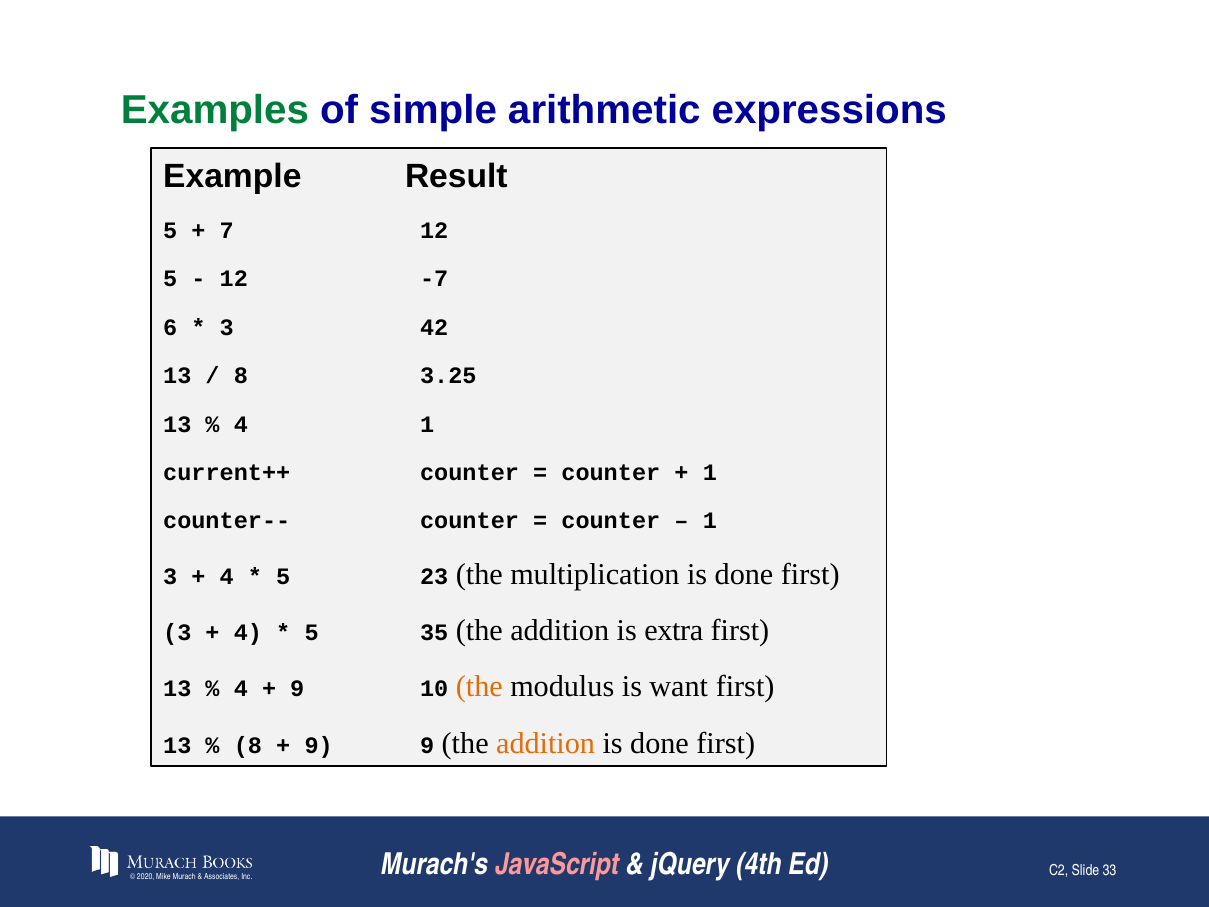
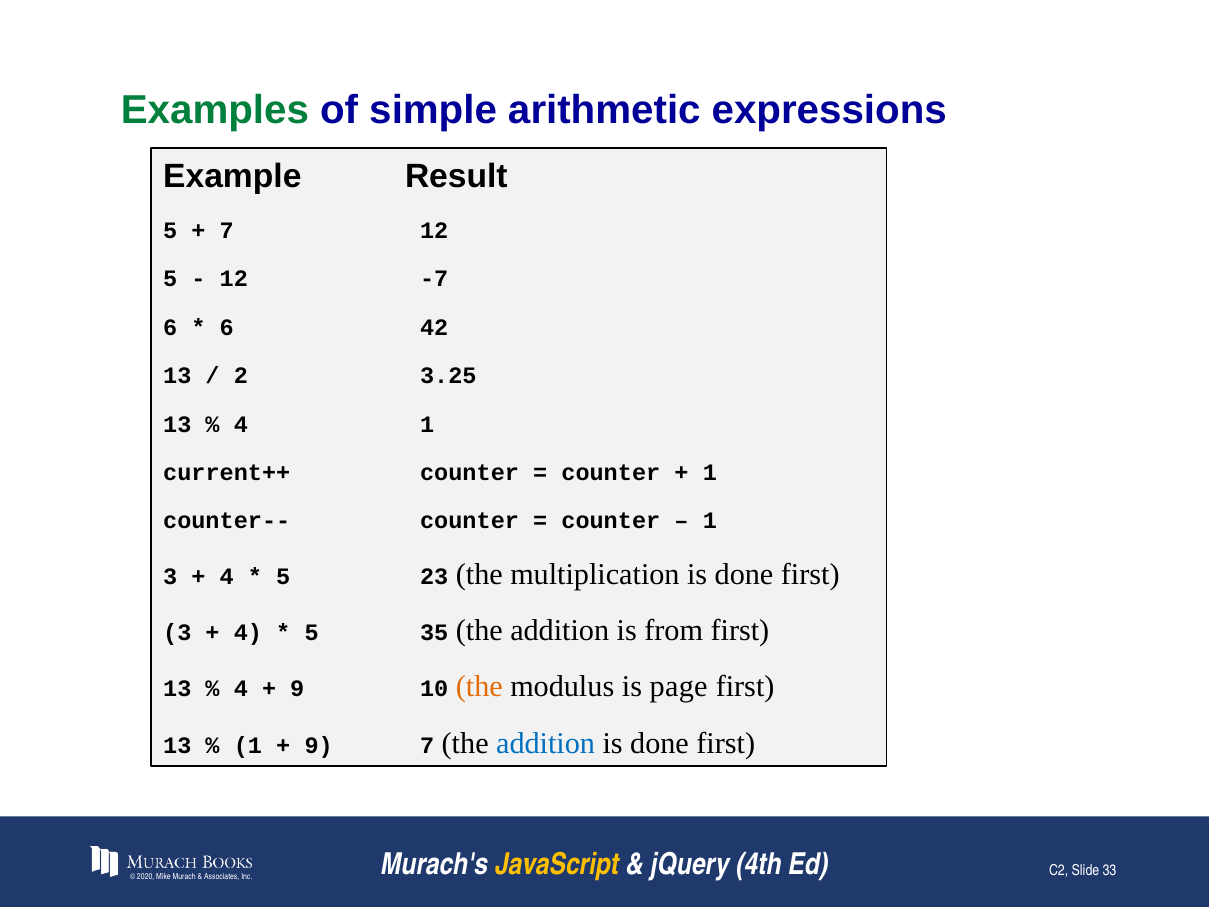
3: 3 -> 6 (227, 327)
8: 8 -> 2 (241, 376)
extra: extra -> from (674, 630)
want: want -> page (679, 687)
8: 8 -> 1 (248, 745)
9 9: 9 -> 7 (427, 745)
addition colour: orange -> blue (546, 743)
JavaScript colour: pink -> yellow (557, 865)
